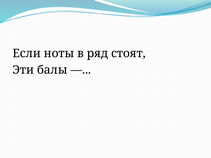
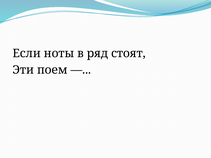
балы: балы -> поем (52, 70)
